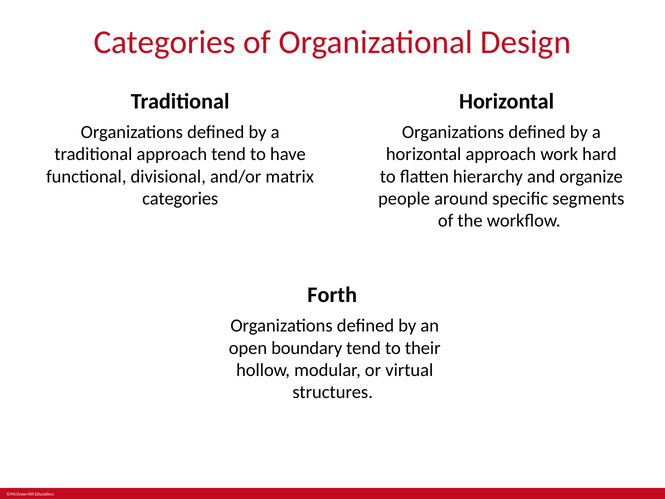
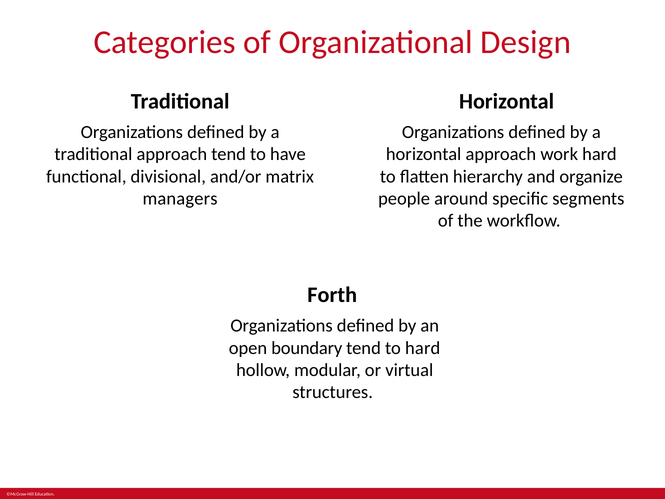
categories: categories -> managers (180, 199)
to their: their -> hard (423, 348)
